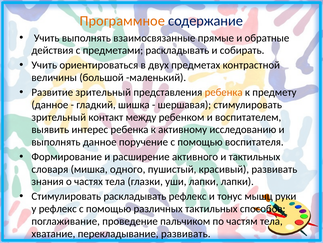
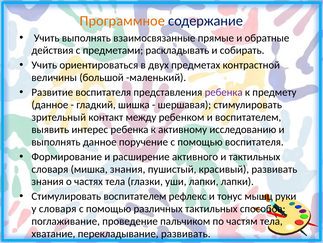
Развитие зрительный: зрительный -> воспитателя (103, 92)
ребенка colour: orange -> purple (224, 92)
мишка одного: одного -> знания (128, 169)
Стимулировать раскладывать: раскладывать -> воспитателем (135, 196)
у рефлекс: рефлекс -> словаря (58, 208)
